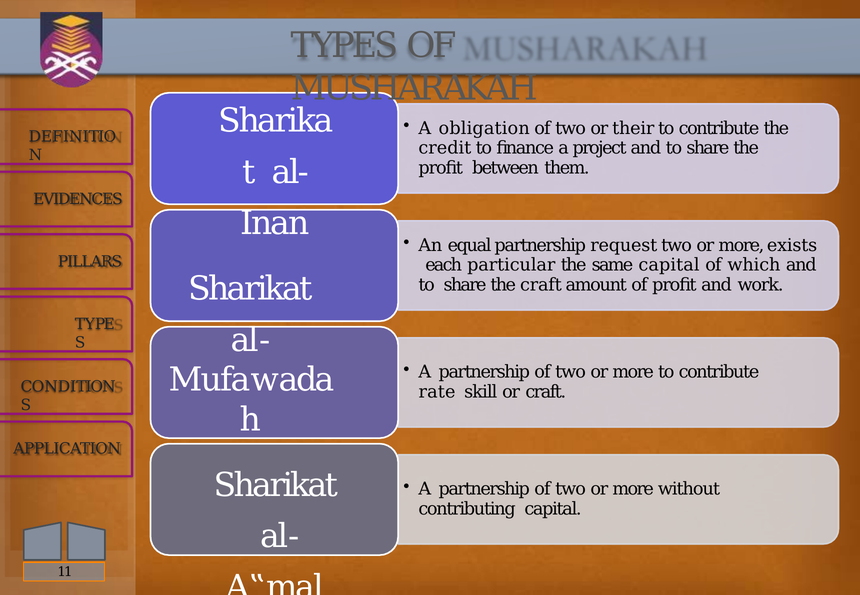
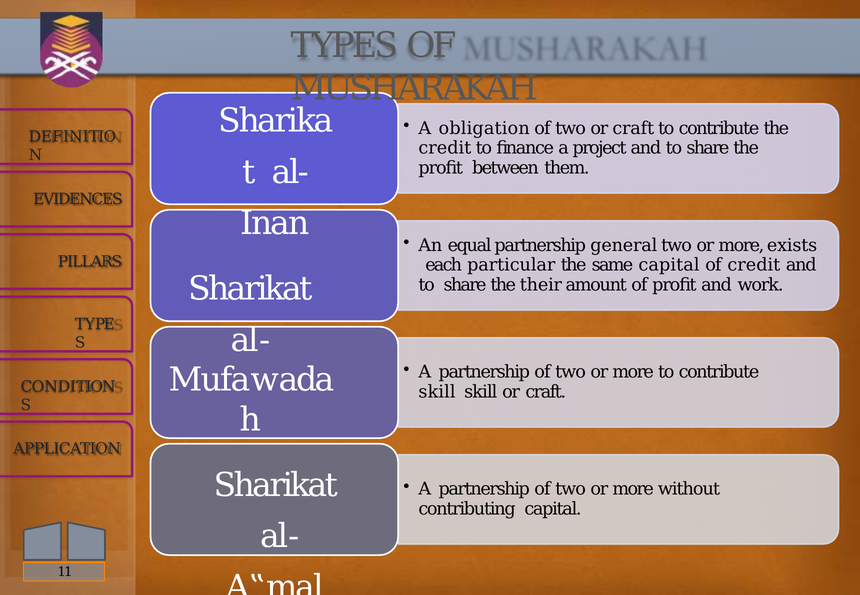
two or their: their -> craft (633, 128)
request: request -> general (624, 245)
of which: which -> credit (754, 265)
the craft: craft -> their (541, 285)
rate: rate -> skill (437, 392)
